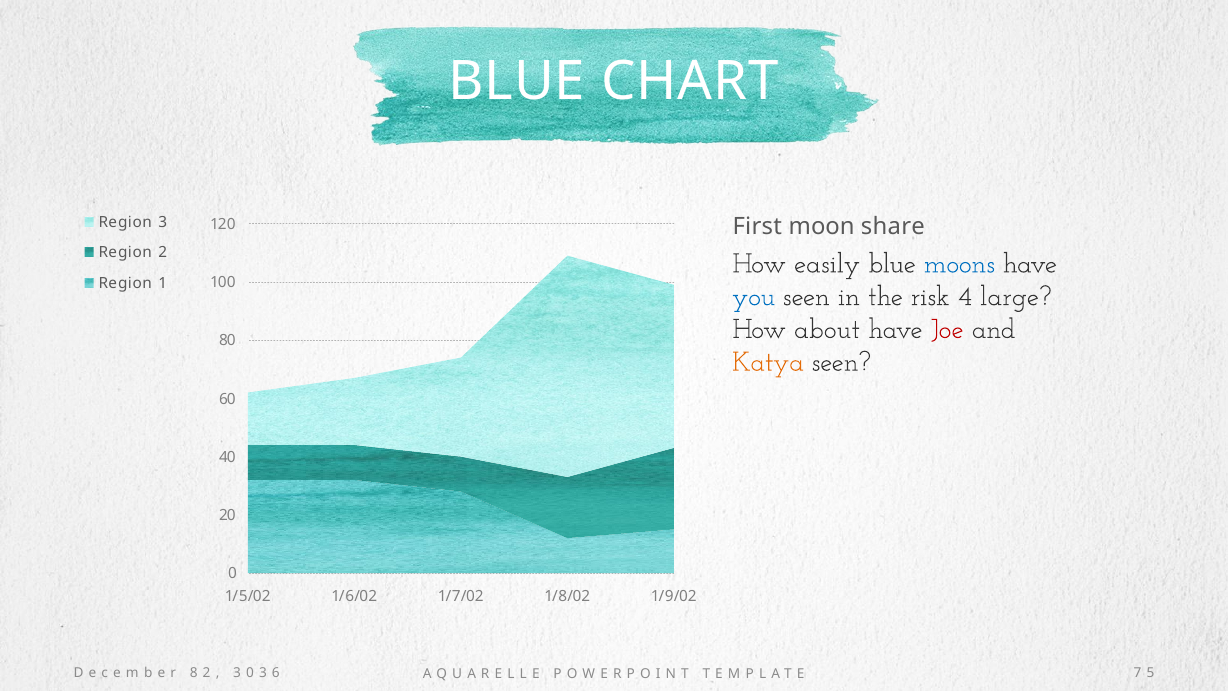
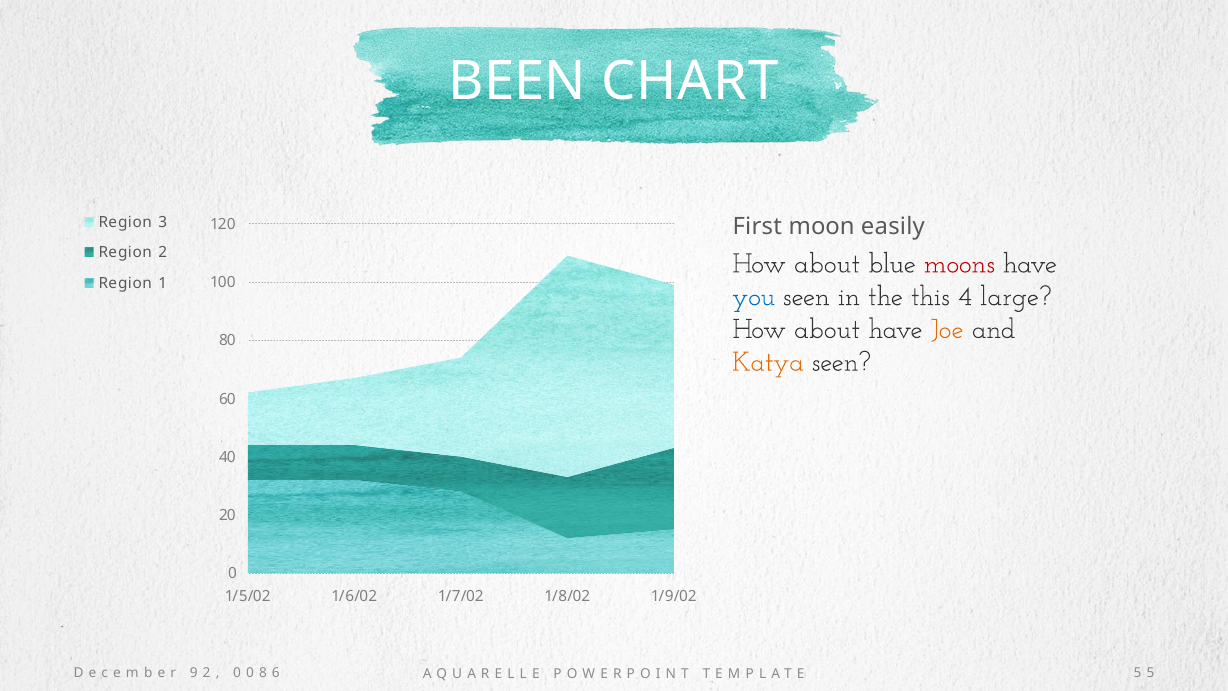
BLUE: BLUE -> BEEN (517, 82)
share: share -> easily (893, 226)
easily: easily -> about (827, 263)
moons colour: blue -> red (959, 263)
risk: risk -> this (930, 296)
Joe colour: red -> orange (947, 329)
8: 8 -> 9 (194, 673)
3: 3 -> 0 (237, 673)
3: 3 -> 8 (263, 673)
7: 7 -> 5 (1138, 673)
